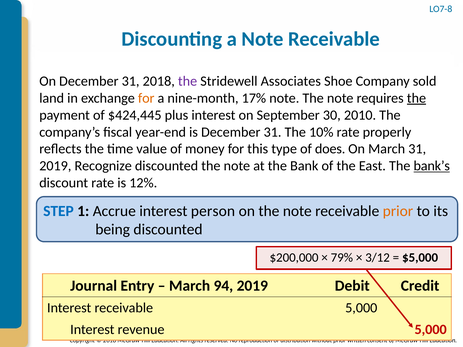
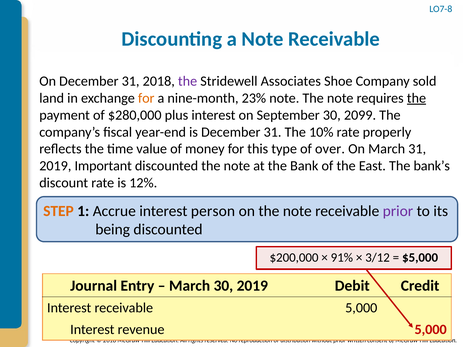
17%: 17% -> 23% (254, 98)
$424,445: $424,445 -> $280,000 (135, 115)
2010: 2010 -> 2099 (360, 115)
does: does -> over (330, 149)
Recognize: Recognize -> Important (103, 166)
bank’s underline: present -> none (432, 166)
STEP colour: blue -> orange (58, 211)
prior colour: orange -> purple (398, 211)
79%: 79% -> 91% (342, 258)
March 94: 94 -> 30 (223, 286)
